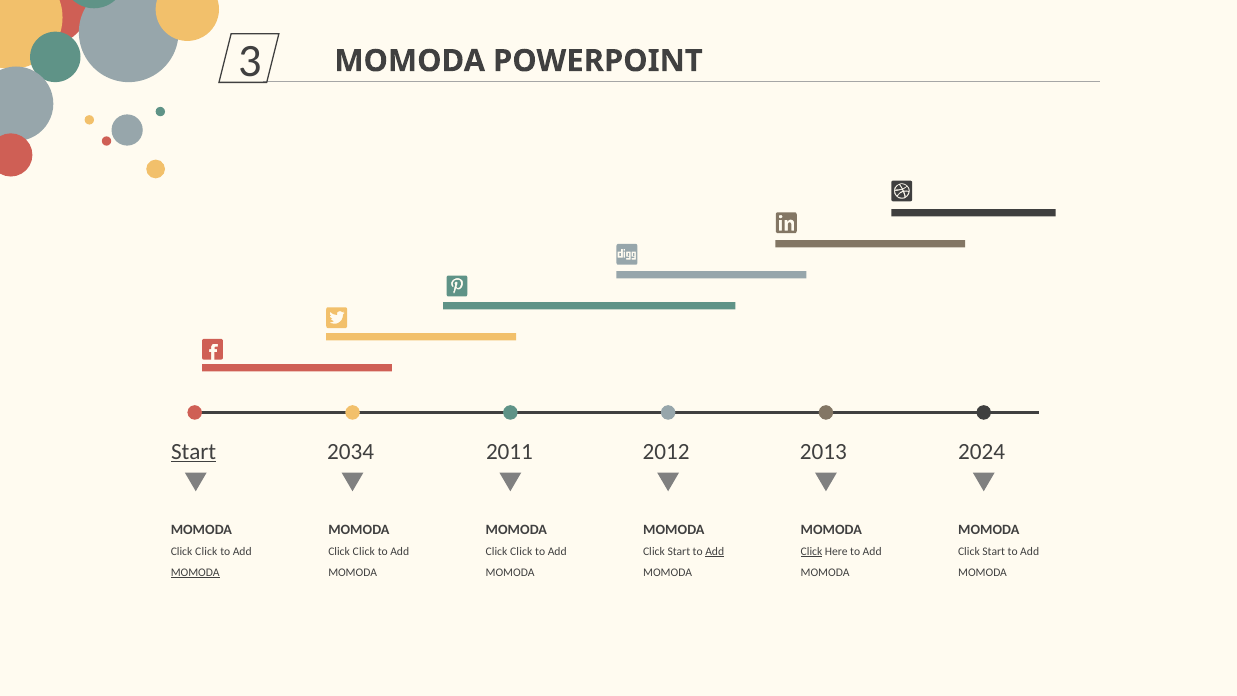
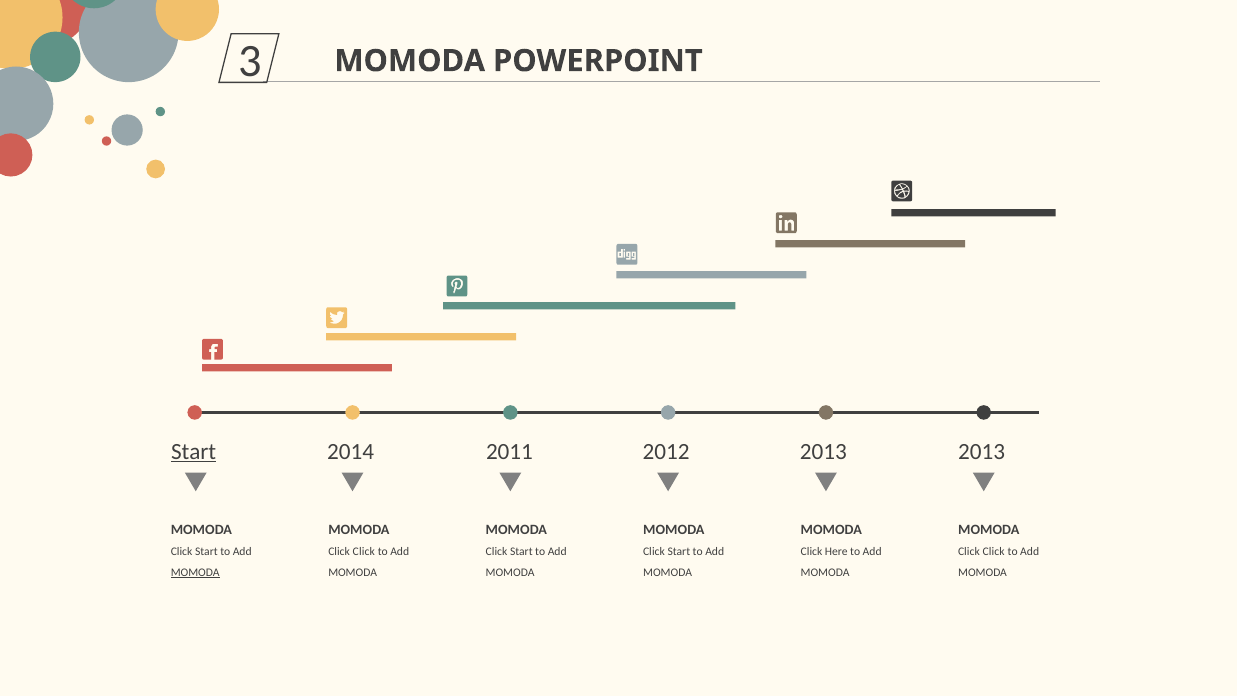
2034: 2034 -> 2014 (351, 452)
2012 2024: 2024 -> 2013 (982, 452)
Click: Click -> Start (206, 552)
Click: Click -> Start (521, 552)
Add underline: present -> none (715, 552)
Click underline: present -> none (812, 552)
Start: Start -> Click (994, 552)
